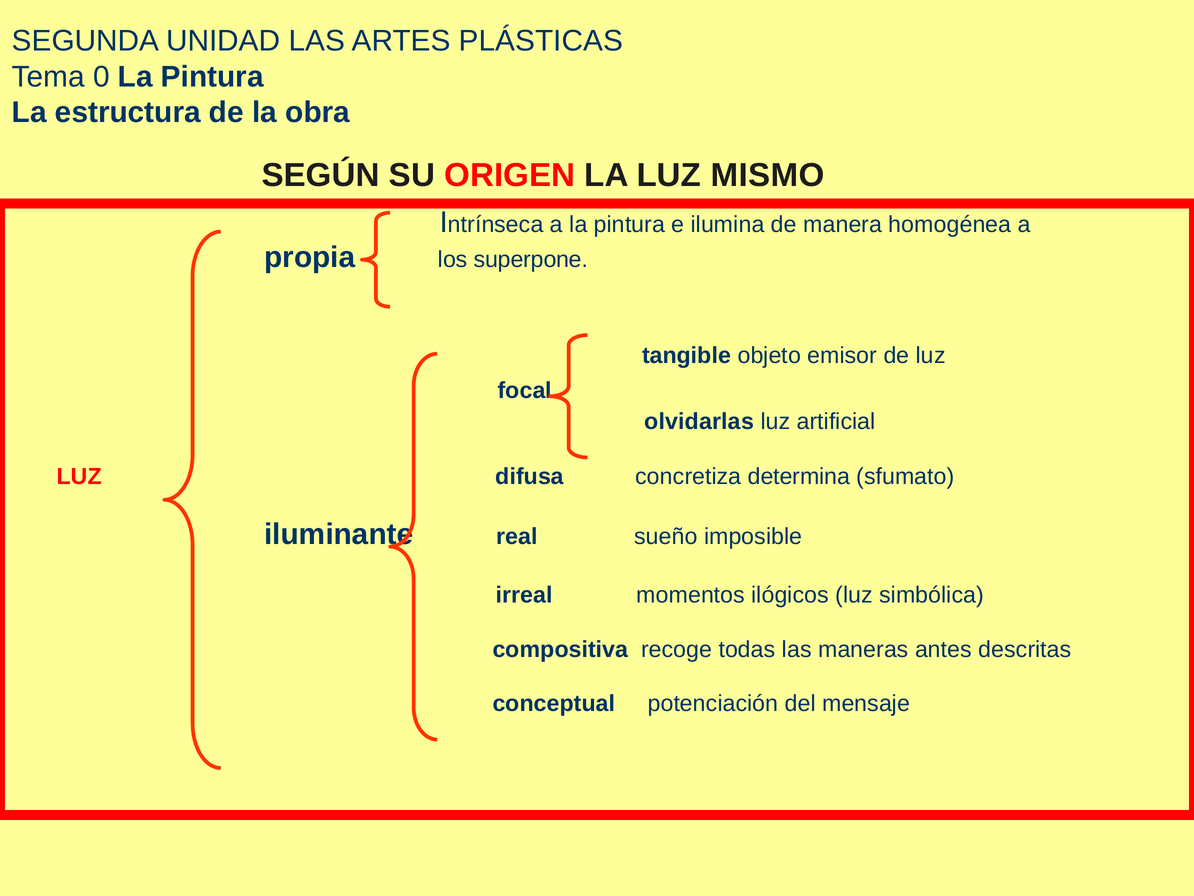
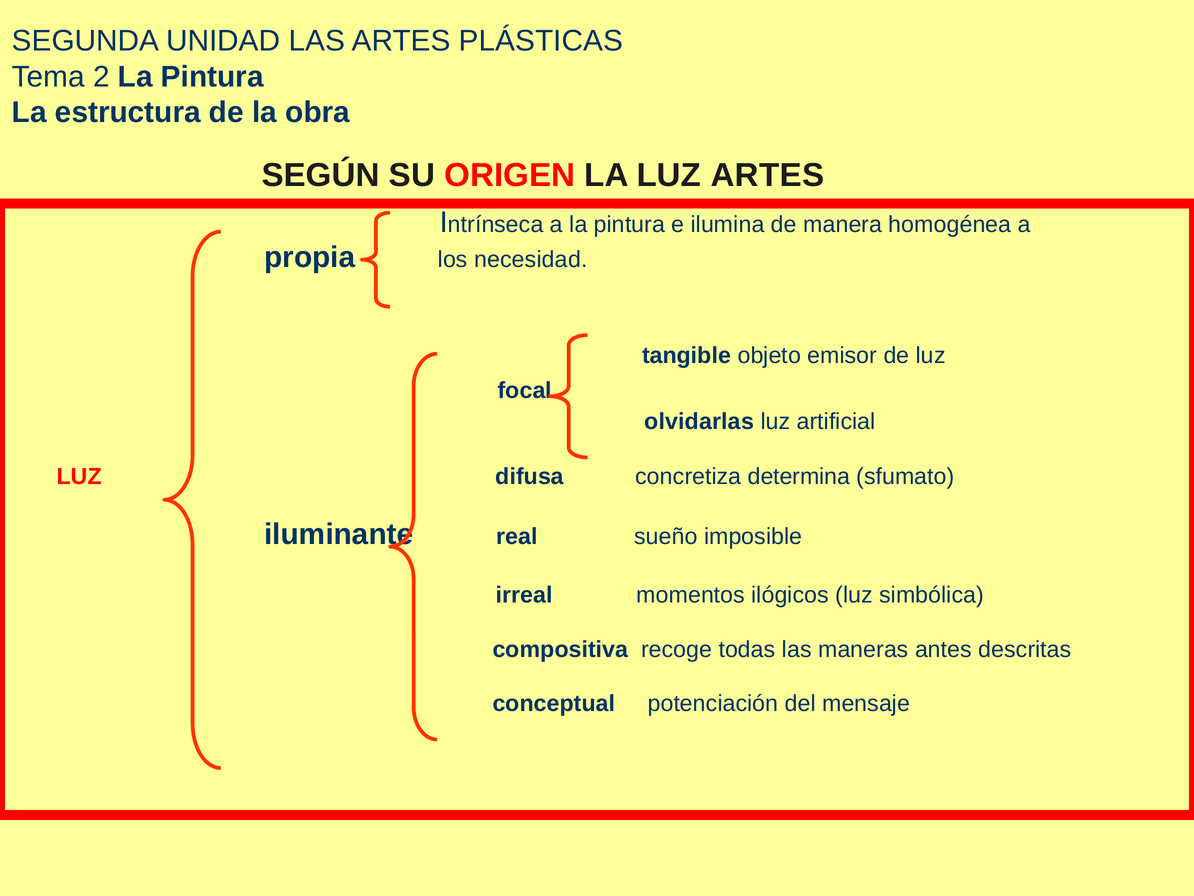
0: 0 -> 2 (101, 77)
LUZ MISMO: MISMO -> ARTES (768, 175)
superpone: superpone -> necesidad (531, 259)
